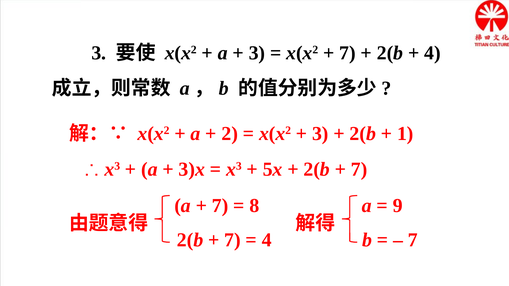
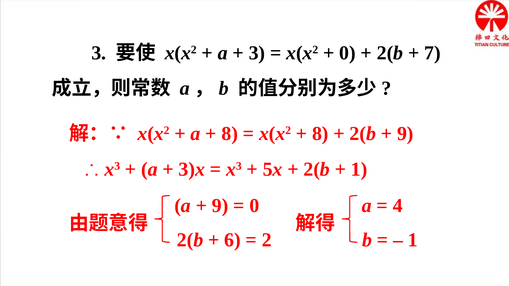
7: 7 -> 0 (348, 53)
4: 4 -> 7 (433, 53)
2: 2 -> 8 (230, 134)
3: 3 -> 8 (320, 134)
1: 1 -> 9 (405, 134)
7: 7 -> 1 (359, 169)
7: 7 -> 9 (220, 206)
8: 8 -> 0 (254, 206)
9: 9 -> 4 (398, 206)
7: 7 -> 6 (233, 240)
4: 4 -> 2 (267, 240)
7: 7 -> 1 (413, 240)
